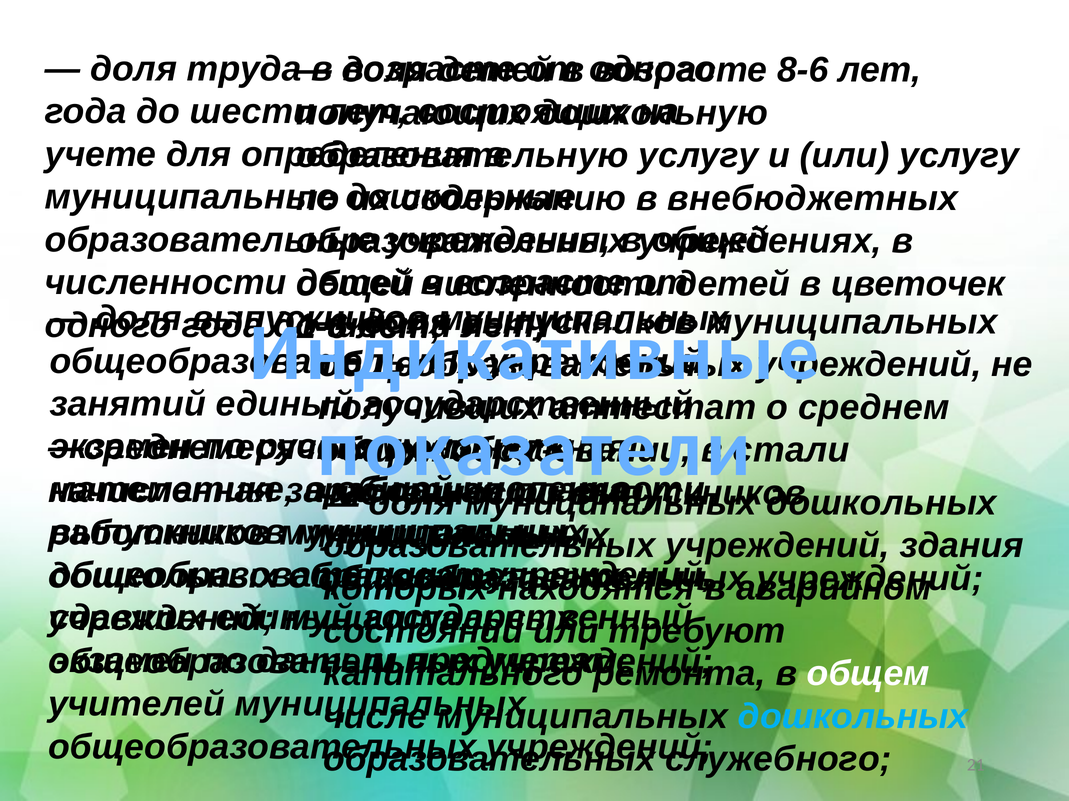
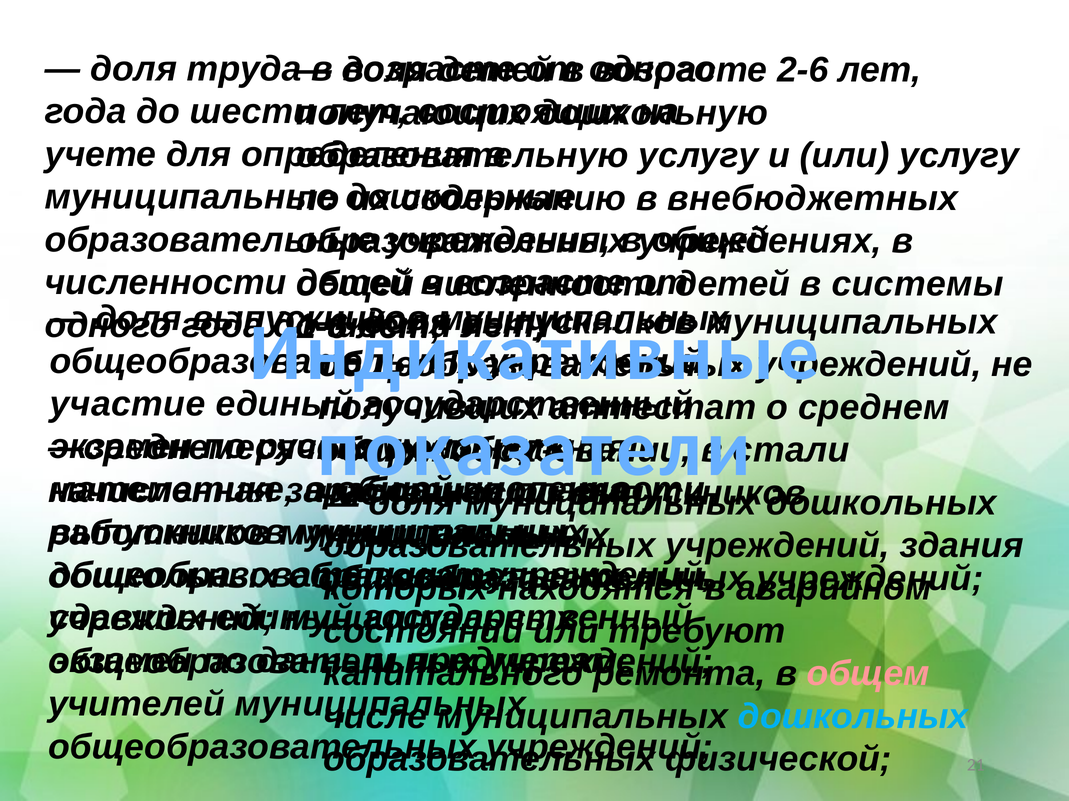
8-6: 8-6 -> 2-6 (803, 70)
цветочек: цветочек -> системы (918, 284)
занятий: занятий -> участие (128, 404)
общем colour: white -> pink (868, 674)
служебного: служебного -> физической (778, 760)
